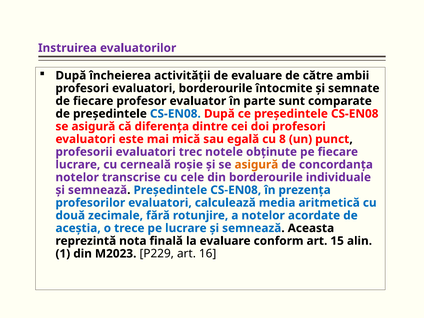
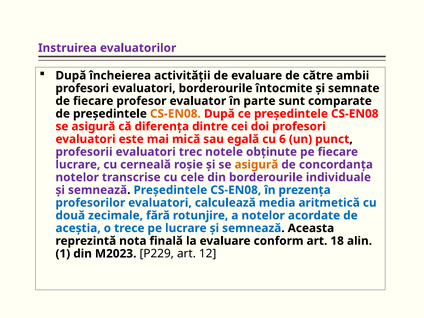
CS-EN08 colour: blue -> orange (175, 114)
8: 8 -> 6 (282, 139)
15: 15 -> 18 (337, 241)
16: 16 -> 12 (208, 254)
